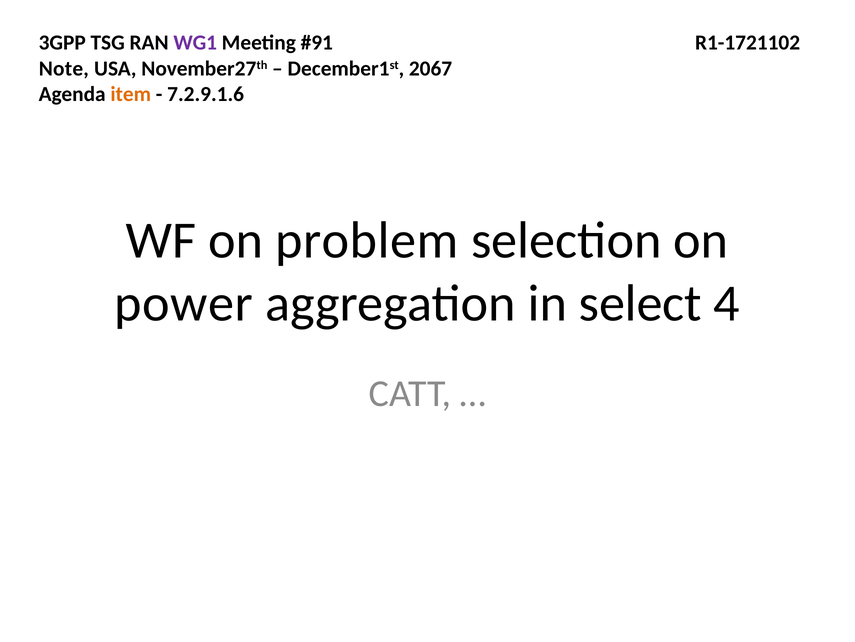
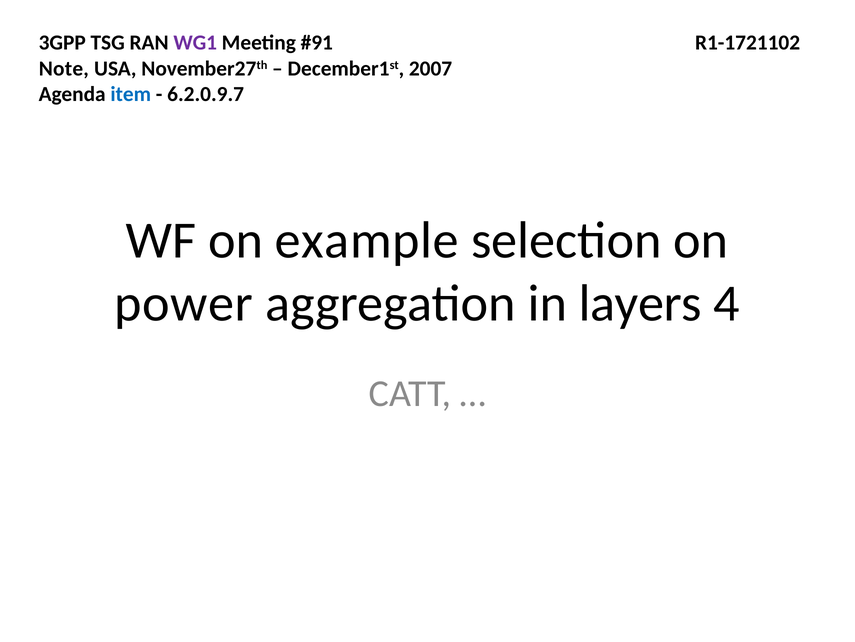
2067: 2067 -> 2007 (431, 69)
item colour: orange -> blue (131, 94)
7.2.9.1.6: 7.2.9.1.6 -> 6.2.0.9.7 (206, 94)
problem: problem -> example (367, 240)
select: select -> layers (640, 303)
